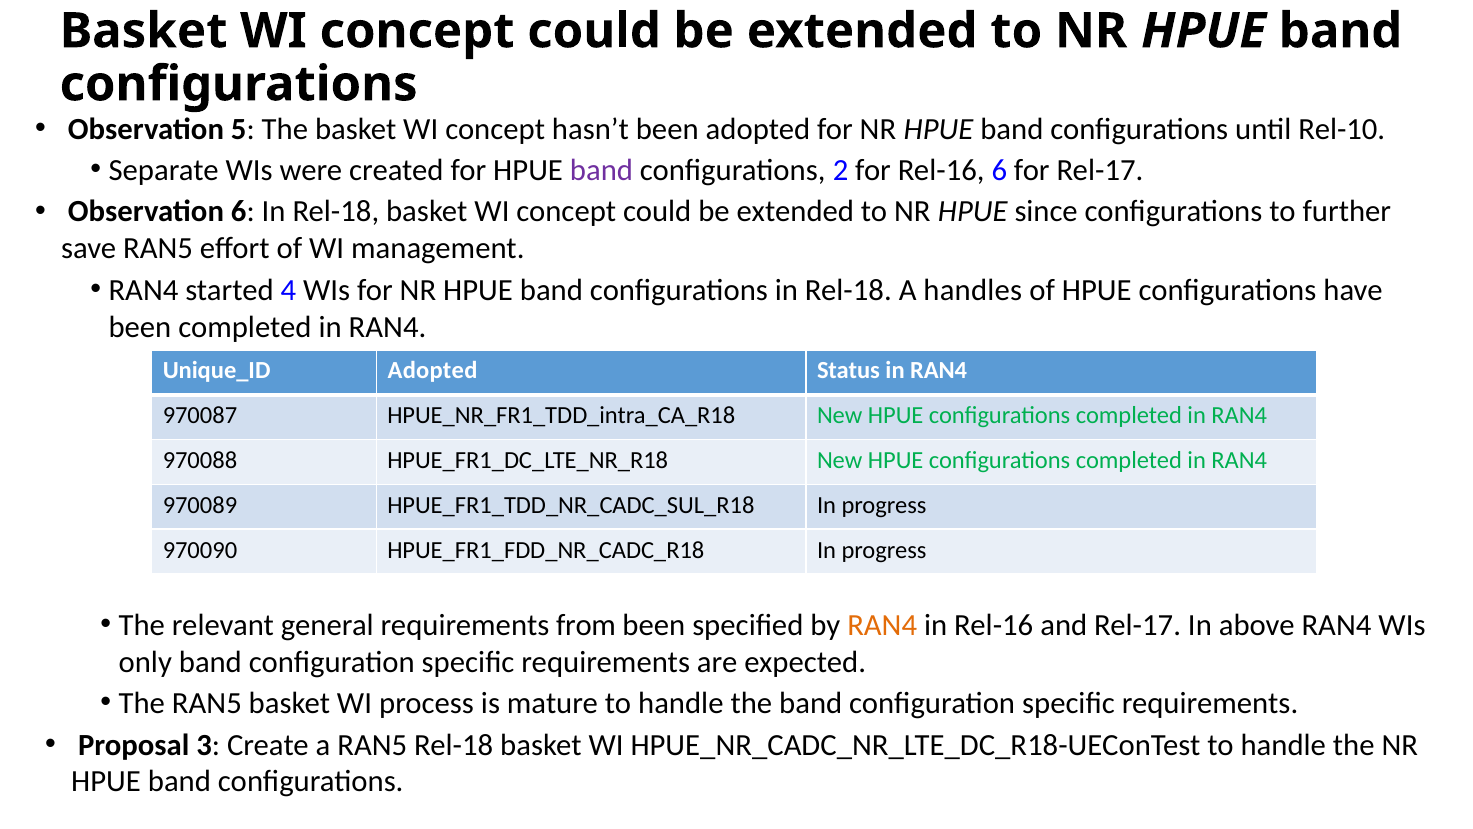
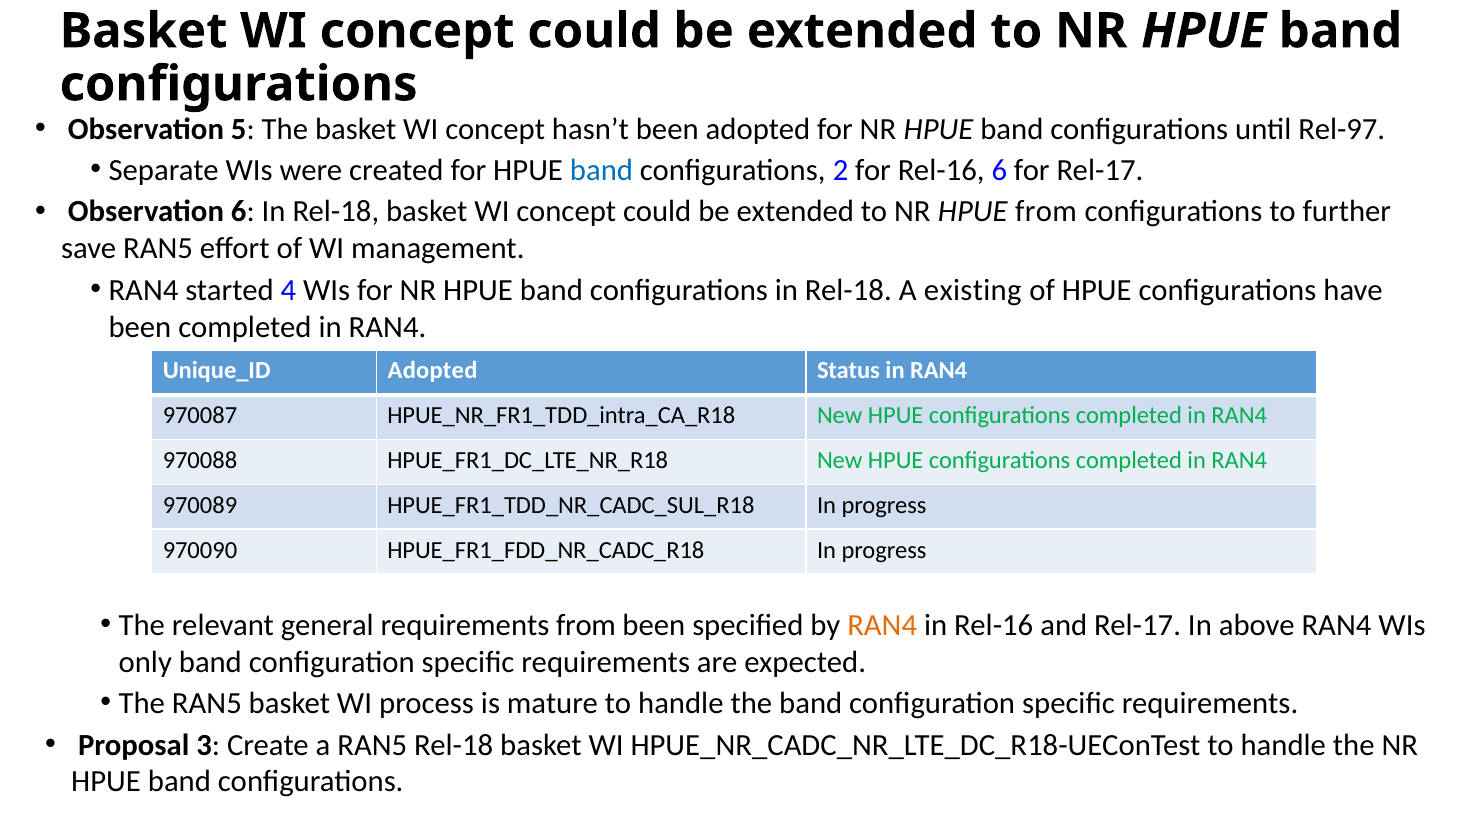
Rel-10: Rel-10 -> Rel-97 (1342, 129)
band colour: purple -> blue (601, 170)
HPUE since: since -> from (1046, 212)
handles: handles -> existing (973, 290)
